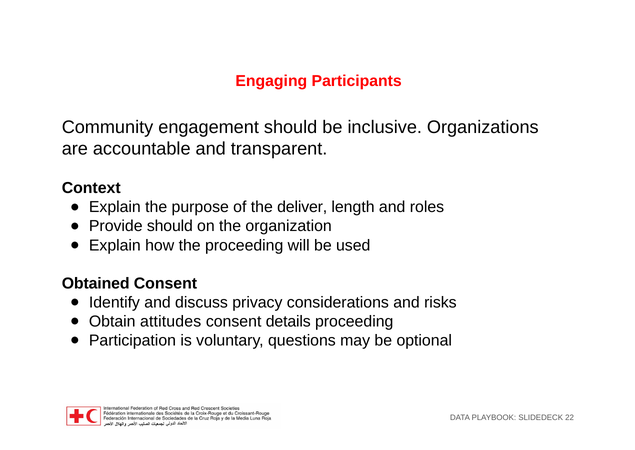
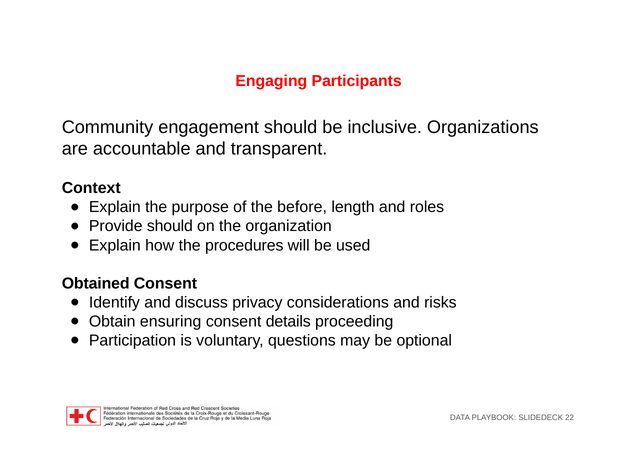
deliver: deliver -> before (302, 207)
the proceeding: proceeding -> procedures (244, 245)
attitudes: attitudes -> ensuring (171, 321)
